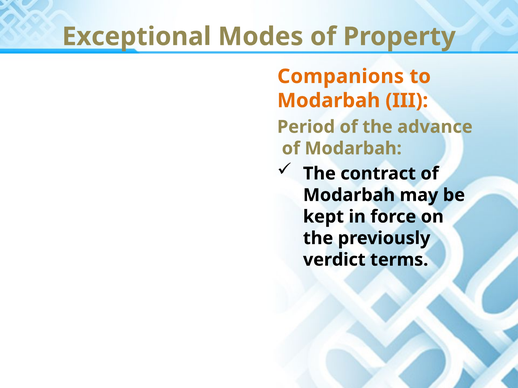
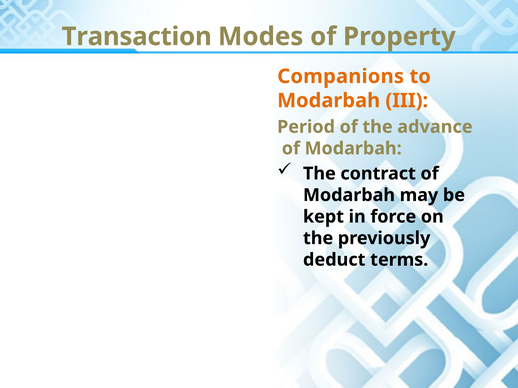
Exceptional: Exceptional -> Transaction (137, 37)
verdict: verdict -> deduct (334, 260)
